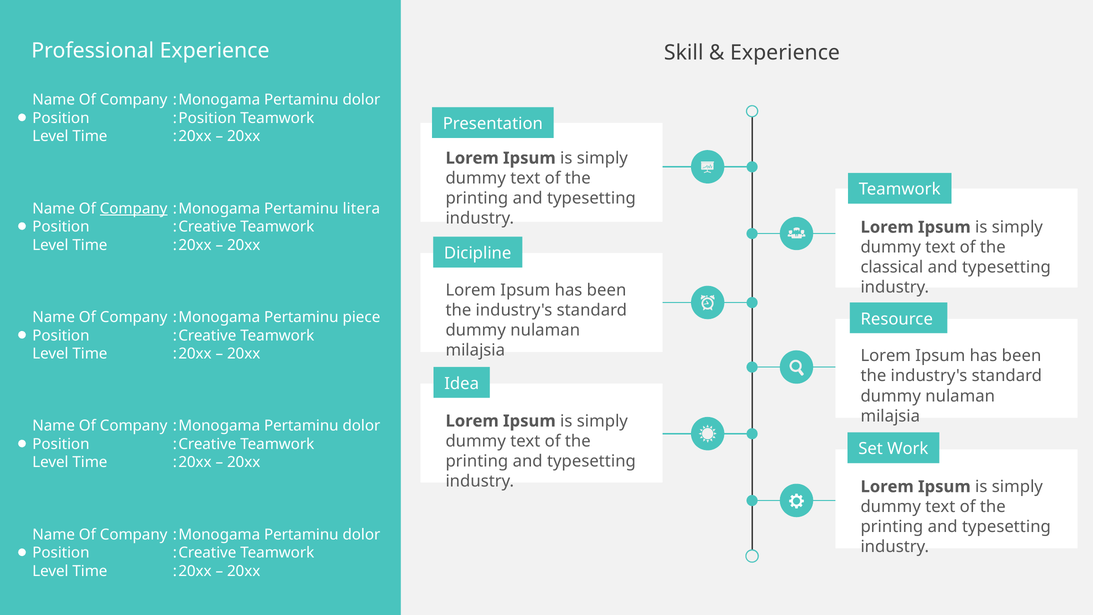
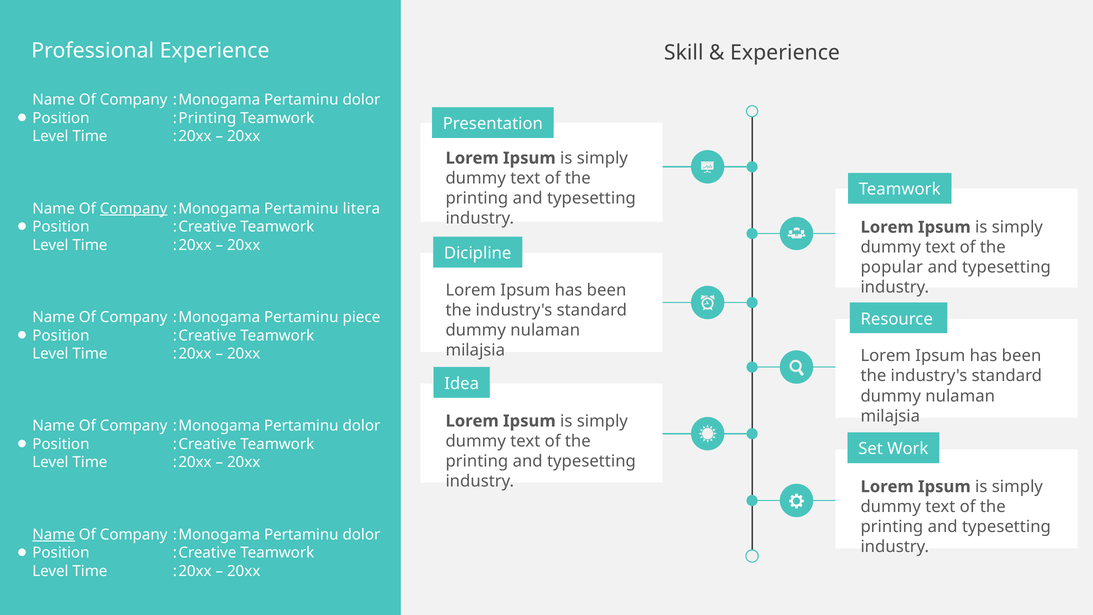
Position: Position -> Printing (207, 118)
classical: classical -> popular (892, 267)
Name underline: none -> present (54, 535)
